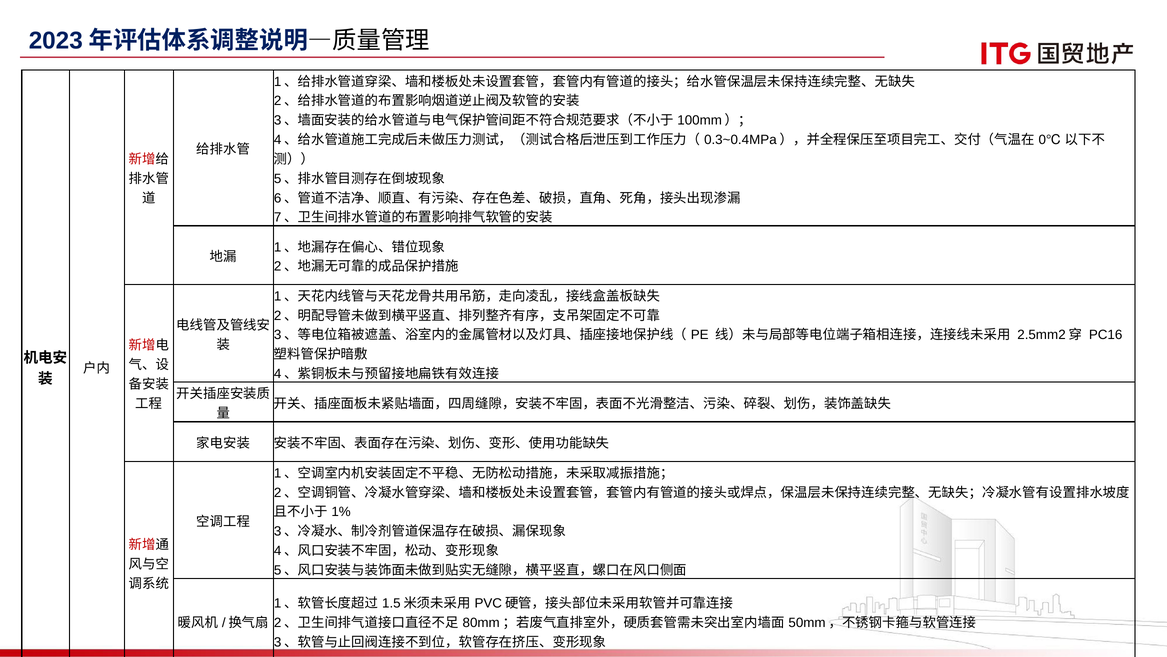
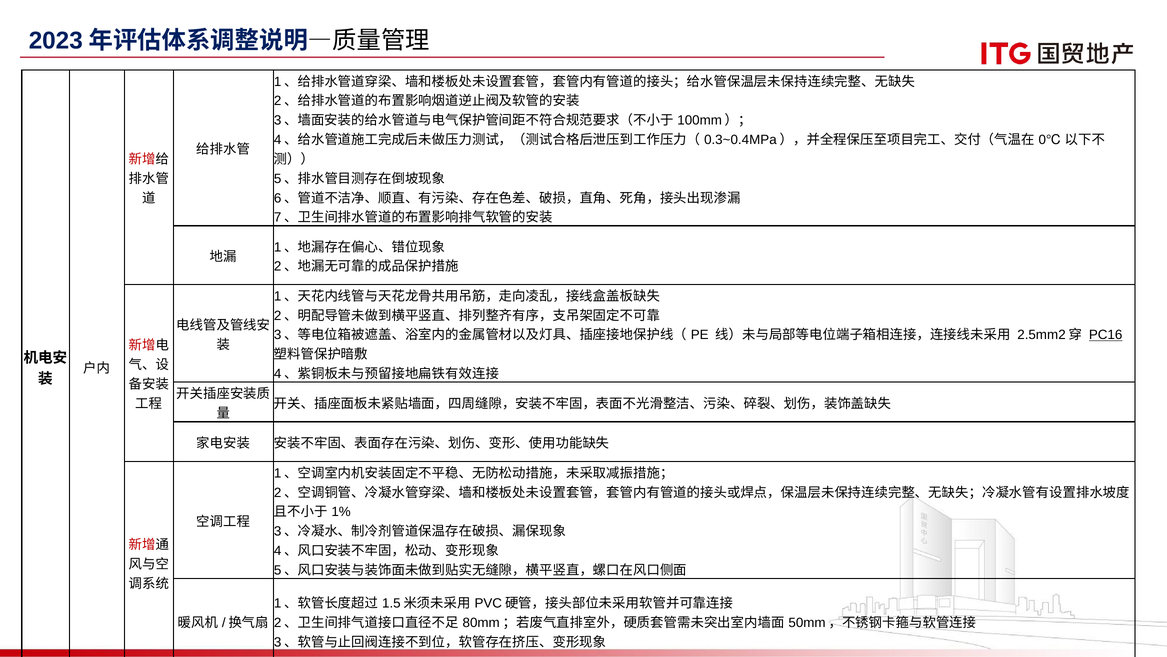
PC16 underline: none -> present (1106, 335)
